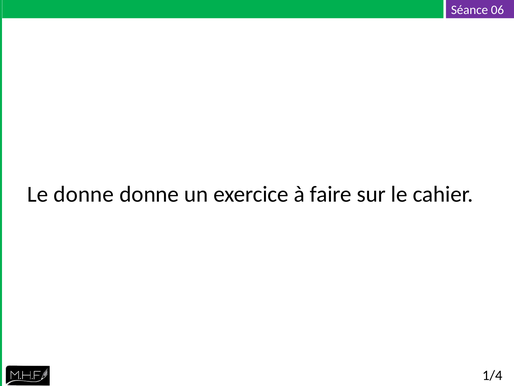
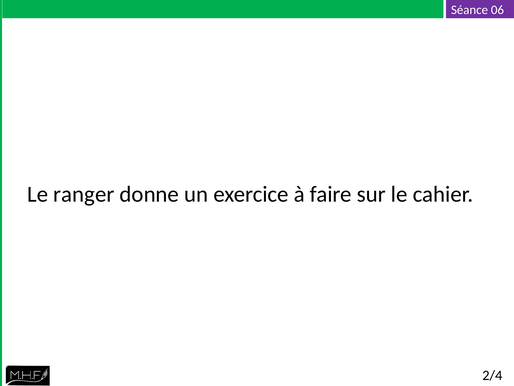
Le donne: donne -> ranger (84, 194)
1/4: 1/4 -> 2/4 (492, 375)
